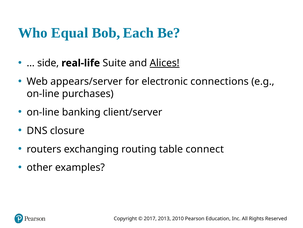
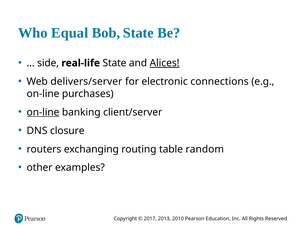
Bob Each: Each -> State (138, 33)
real-life Suite: Suite -> State (115, 63)
appears/server: appears/server -> delivers/server (86, 81)
on-line underline: none -> present (43, 112)
connect: connect -> random (205, 149)
